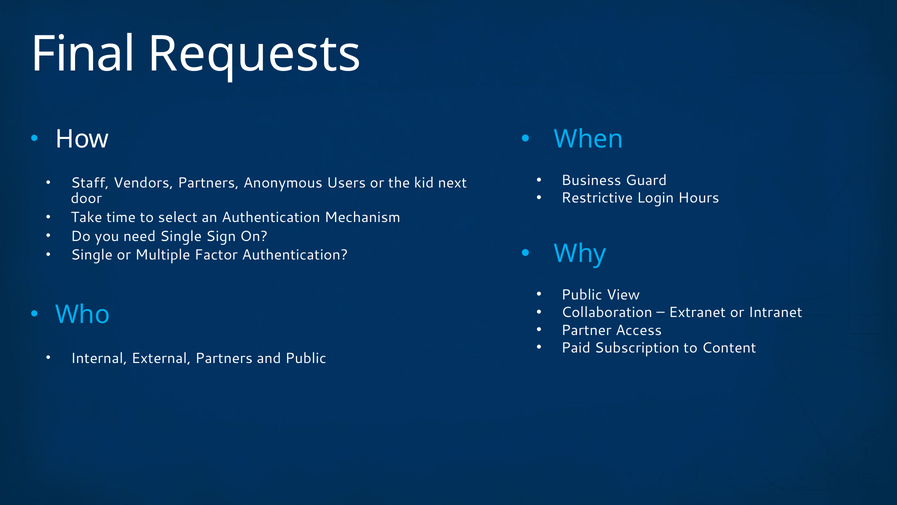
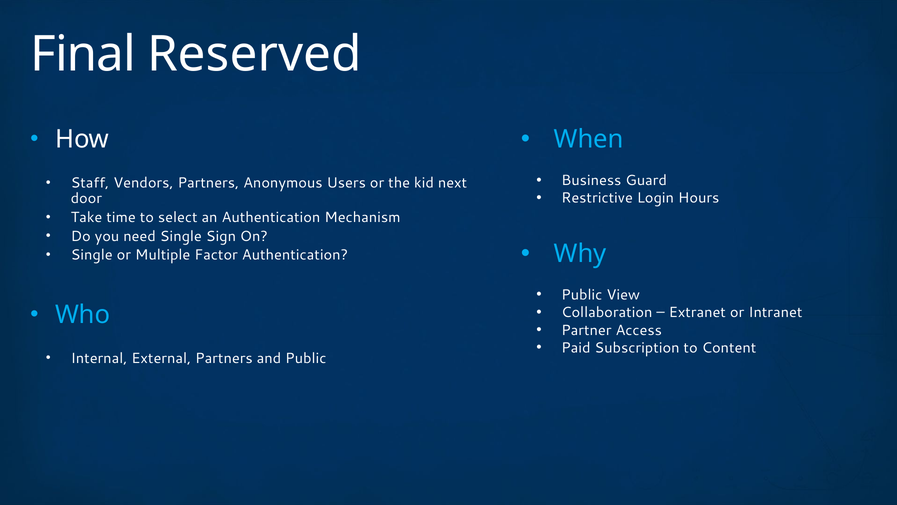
Requests: Requests -> Reserved (254, 54)
